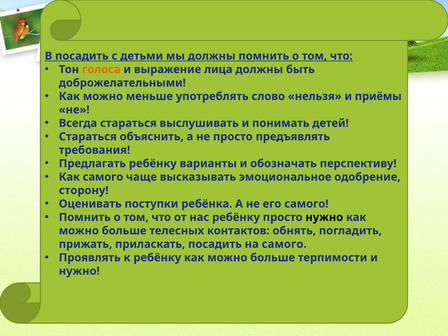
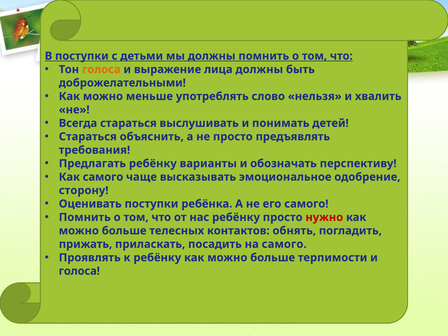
В посадить: посадить -> поступки (82, 56)
приёмы: приёмы -> хвалить (378, 96)
нужно colour: black -> red (324, 217)
нужно: нужно -> голоса (79, 271)
